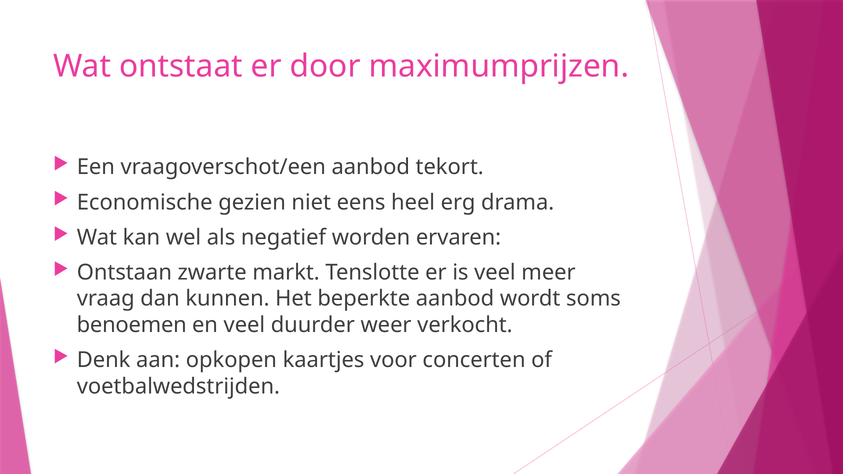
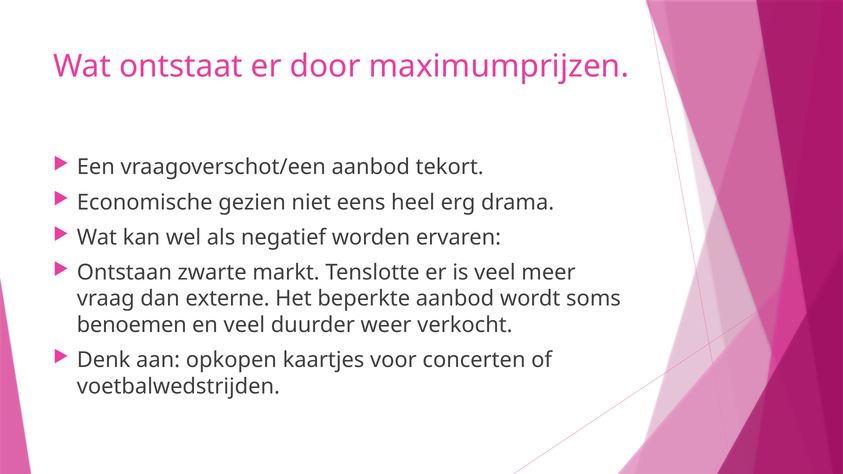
kunnen: kunnen -> externe (228, 299)
